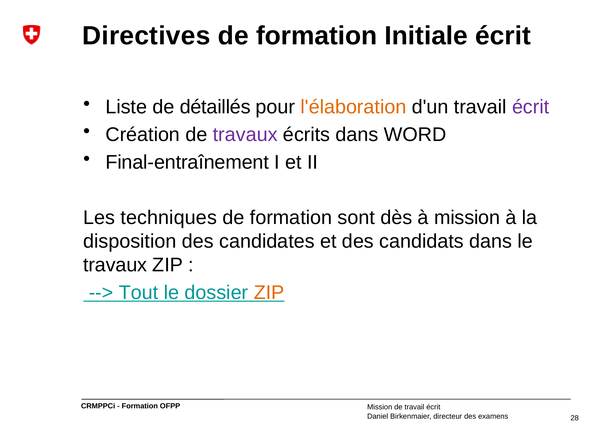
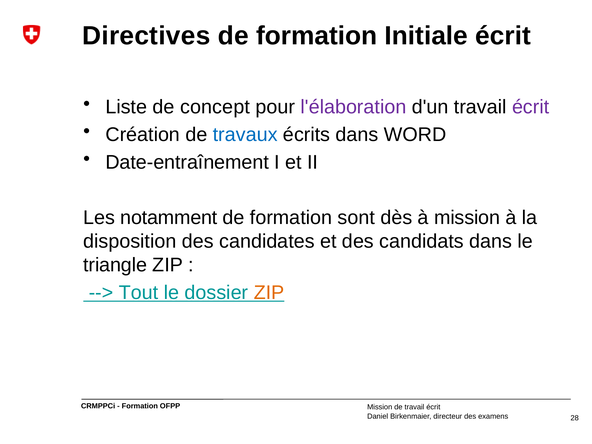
détaillés: détaillés -> concept (215, 107)
l'élaboration colour: orange -> purple (353, 107)
travaux colour: purple -> blue (245, 135)
Final-entraînement: Final-entraînement -> Date-entraînement (187, 162)
techniques: techniques -> notamment (169, 218)
travaux: travaux -> triangle (115, 265)
